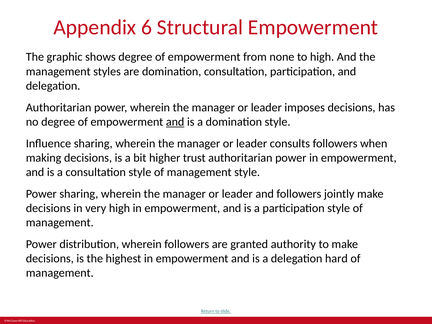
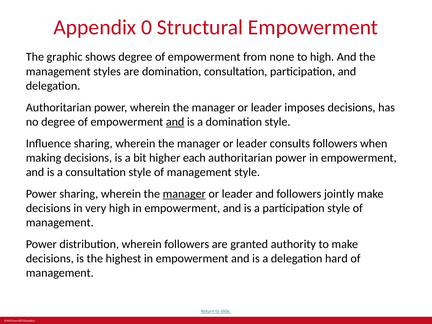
6: 6 -> 0 (147, 27)
trust: trust -> each (194, 158)
manager underline: none -> present (184, 194)
